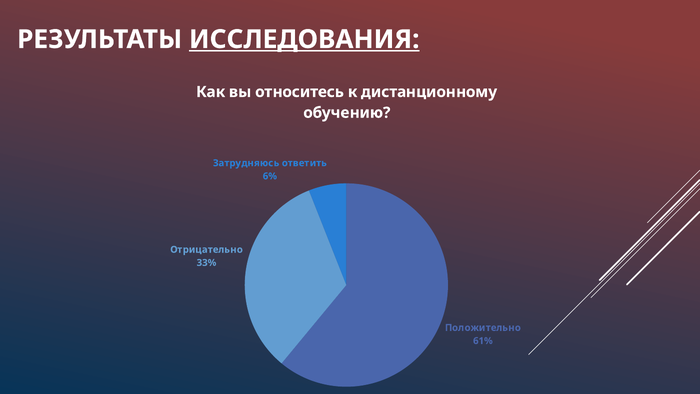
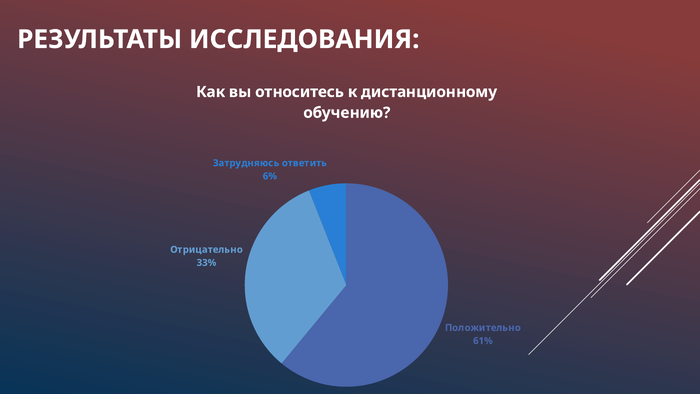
ИССЛЕДОВАНИЯ underline: present -> none (304, 39)
